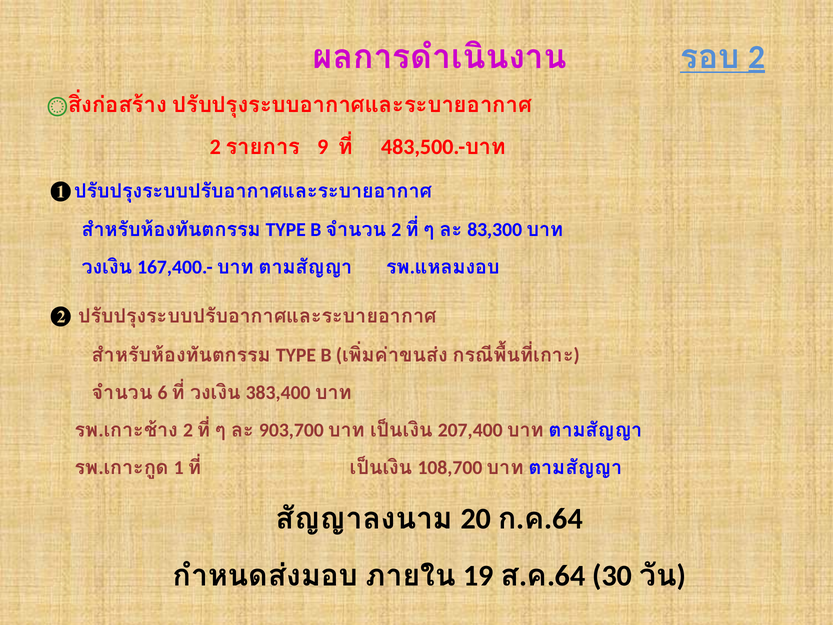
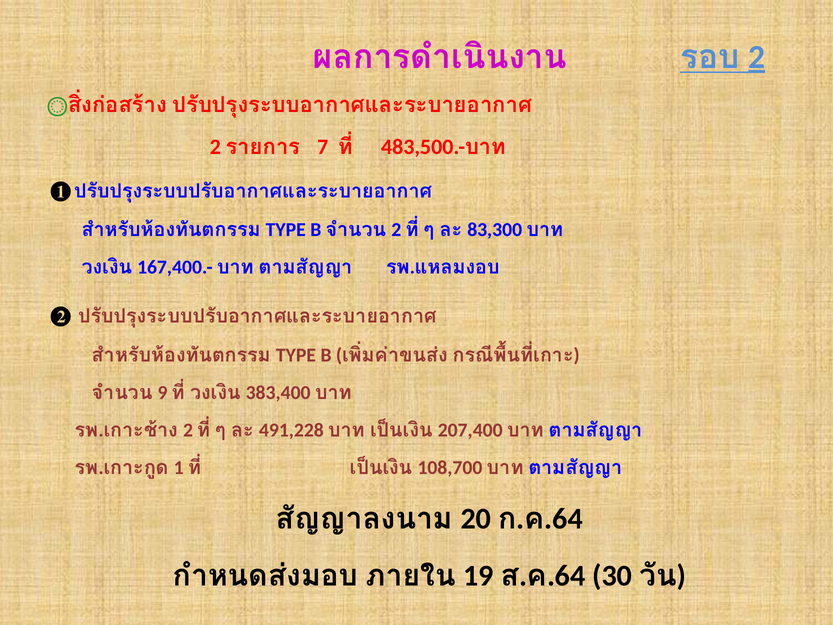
9: 9 -> 7 (323, 147)
6: 6 -> 9 (163, 392)
903,700: 903,700 -> 491,228 (291, 430)
